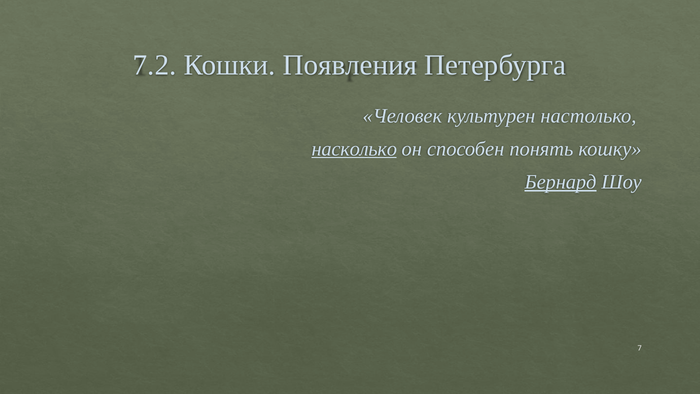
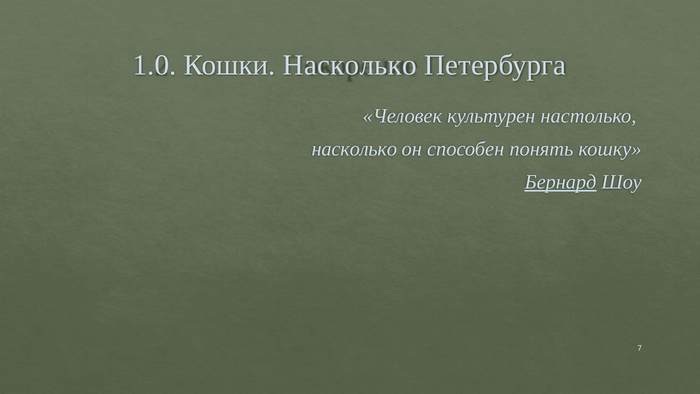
7.2: 7.2 -> 1.0 (155, 65)
Кошки Появления: Появления -> Насколько (350, 65)
насколько underline: present -> none (354, 149)
